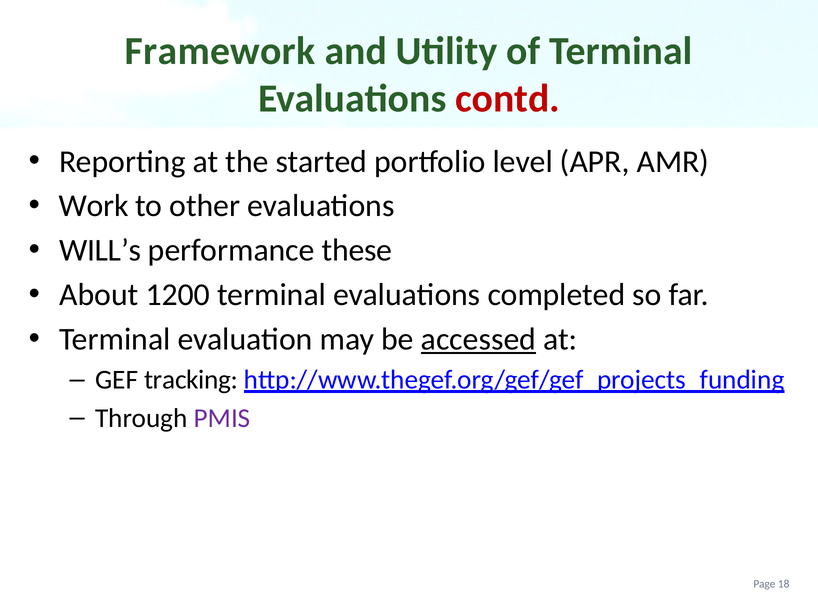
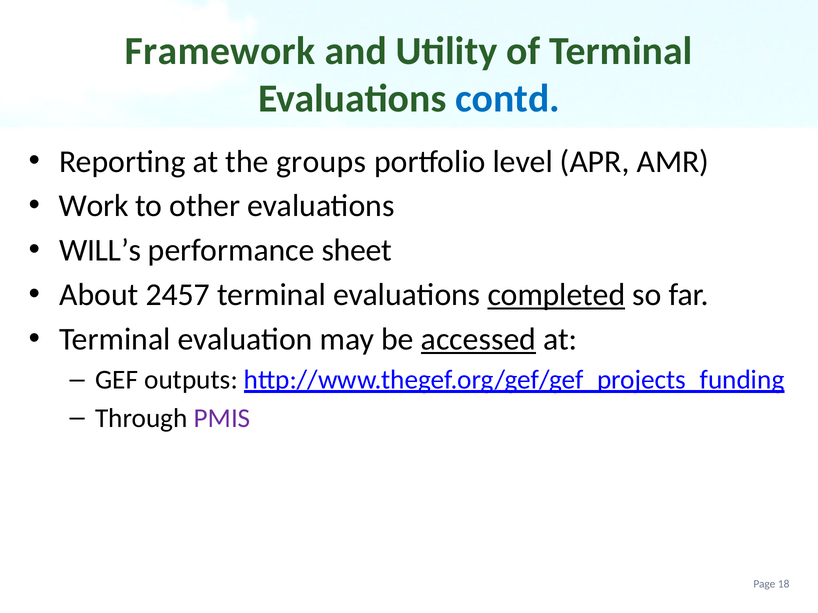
contd colour: red -> blue (508, 99)
started: started -> groups (321, 162)
these: these -> sheet (357, 251)
1200: 1200 -> 2457 (178, 295)
completed underline: none -> present (556, 295)
tracking: tracking -> outputs (191, 380)
